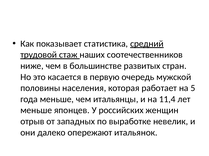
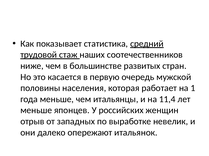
5: 5 -> 1 (193, 88)
